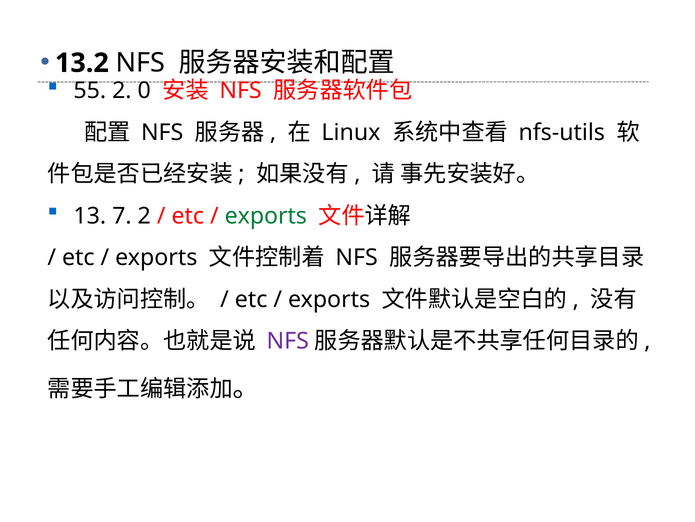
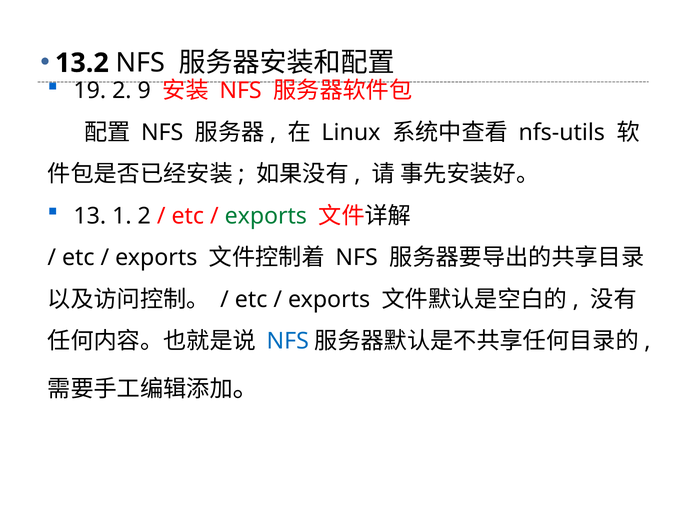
55: 55 -> 19 (90, 91)
0: 0 -> 9 (144, 91)
7: 7 -> 1 (122, 216)
NFS colour: purple -> blue (288, 341)
